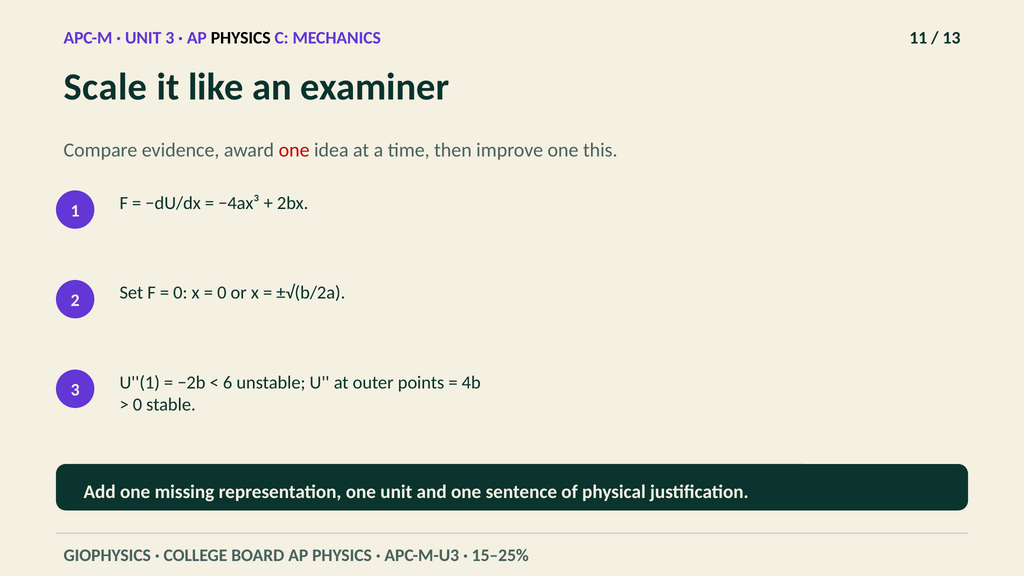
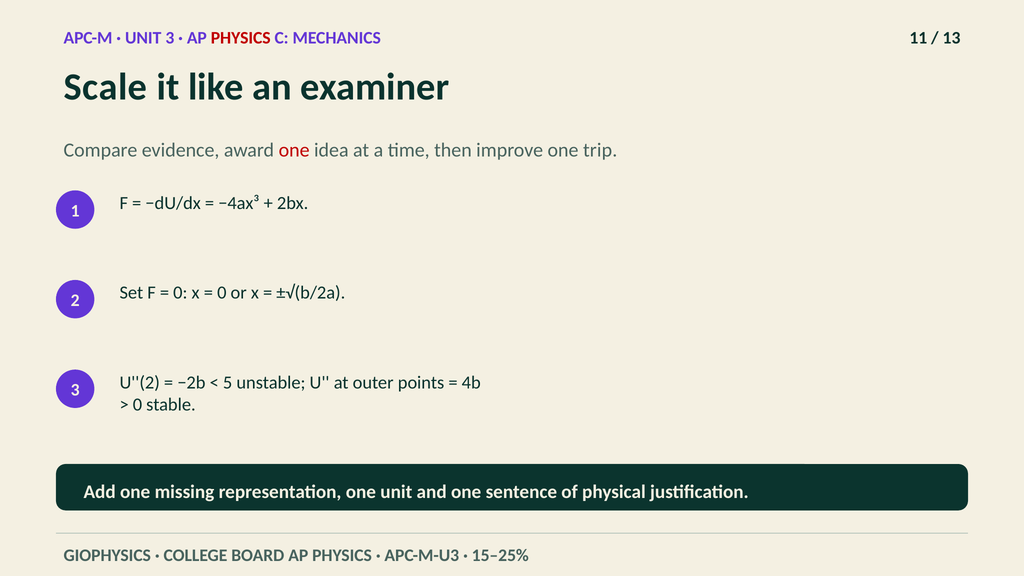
PHYSICS colour: black -> red (241, 38)
this: this -> trip (600, 150)
U''(1: U''(1 -> U''(2 (140, 382)
6: 6 -> 5 (228, 382)
